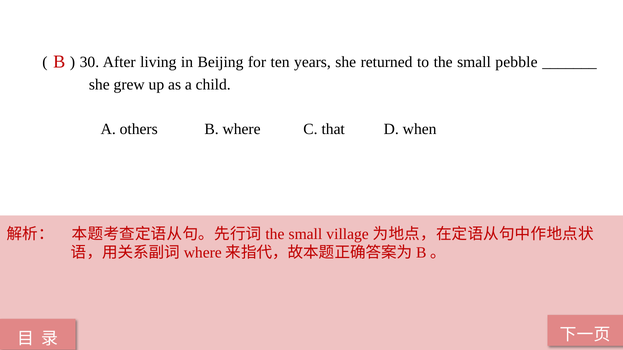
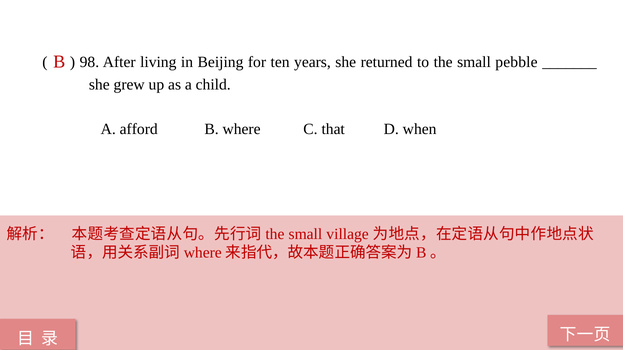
30: 30 -> 98 (89, 62)
others: others -> afford (139, 129)
